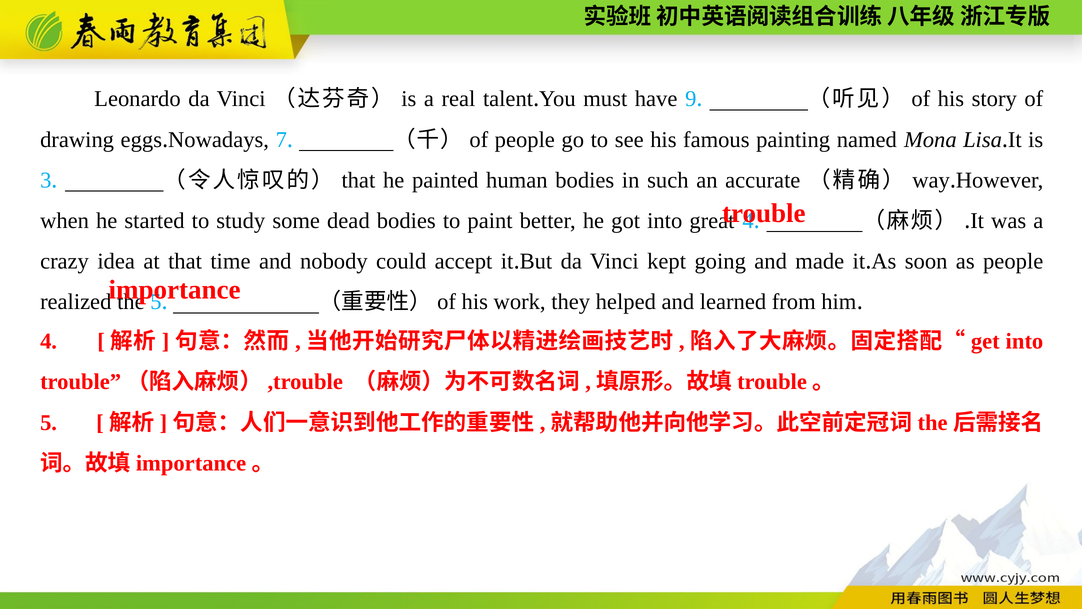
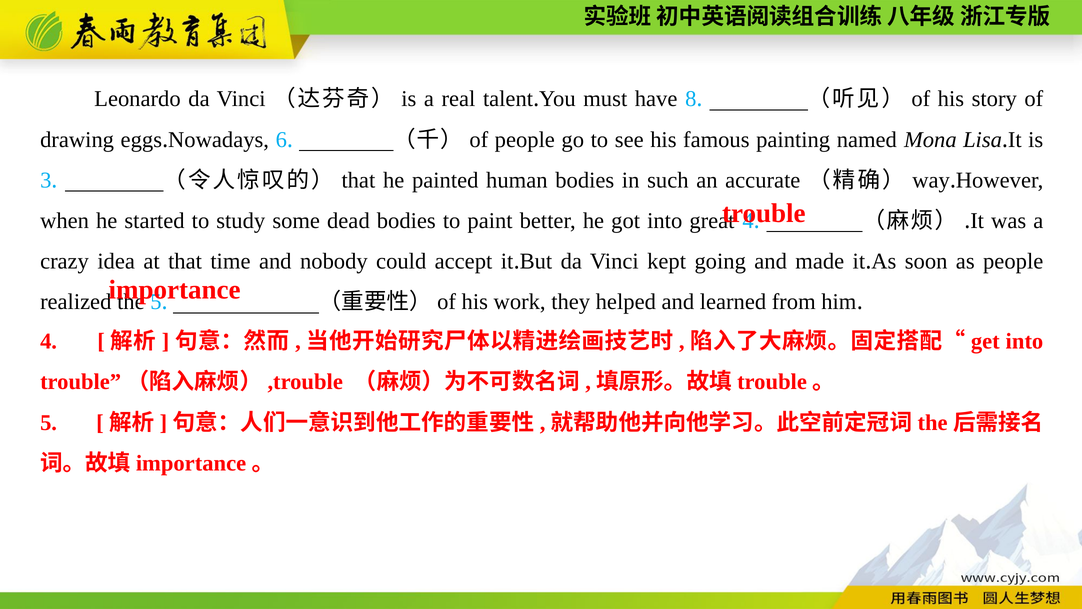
9: 9 -> 8 (691, 99)
7: 7 -> 6 (281, 140)
